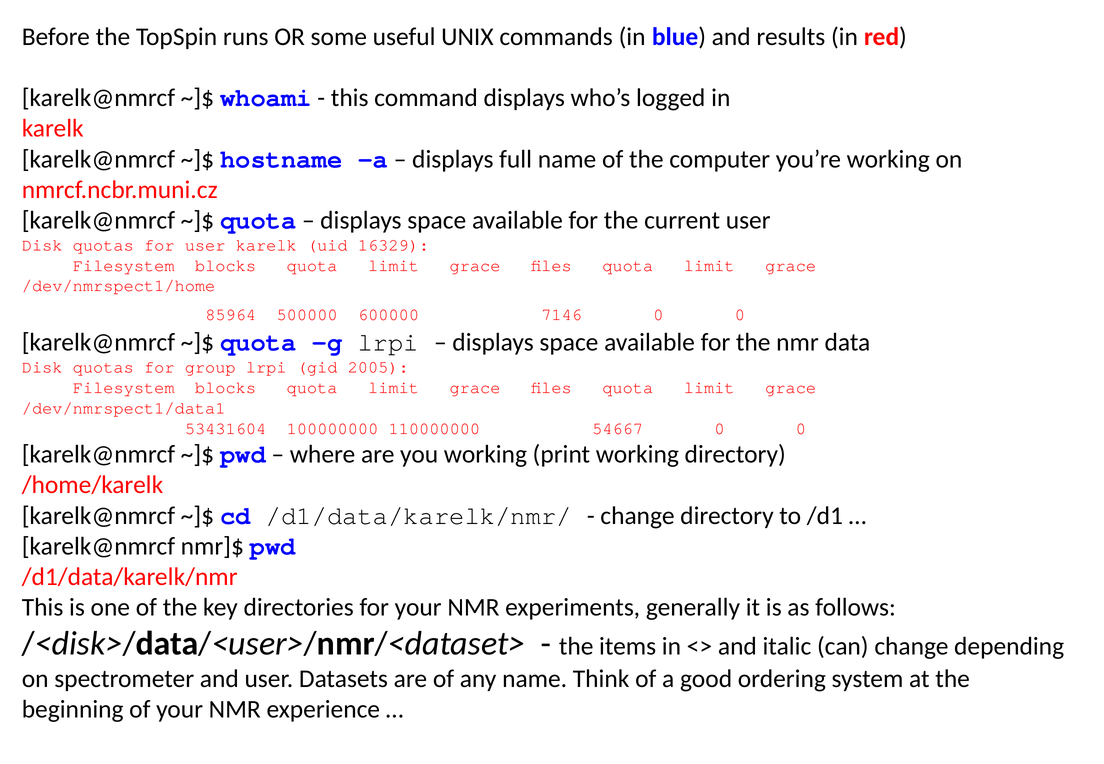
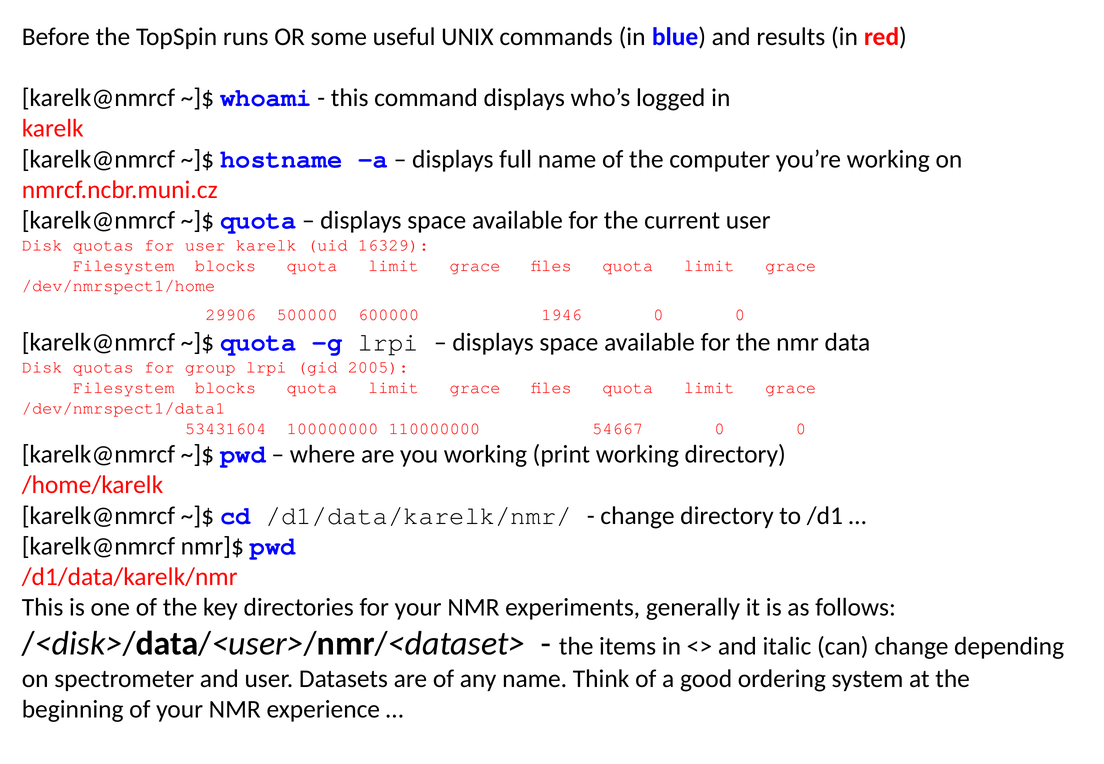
85964: 85964 -> 29906 (231, 315)
7146: 7146 -> 1946 (562, 315)
